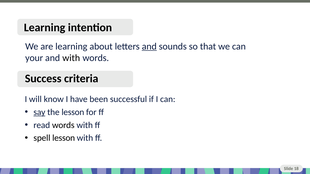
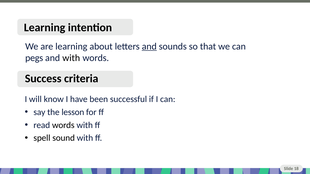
your: your -> pegs (34, 58)
say underline: present -> none (39, 112)
spell lesson: lesson -> sound (64, 138)
